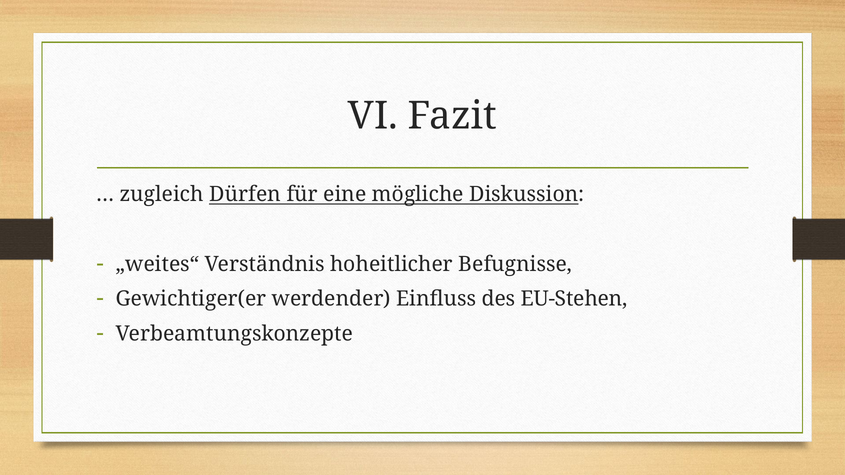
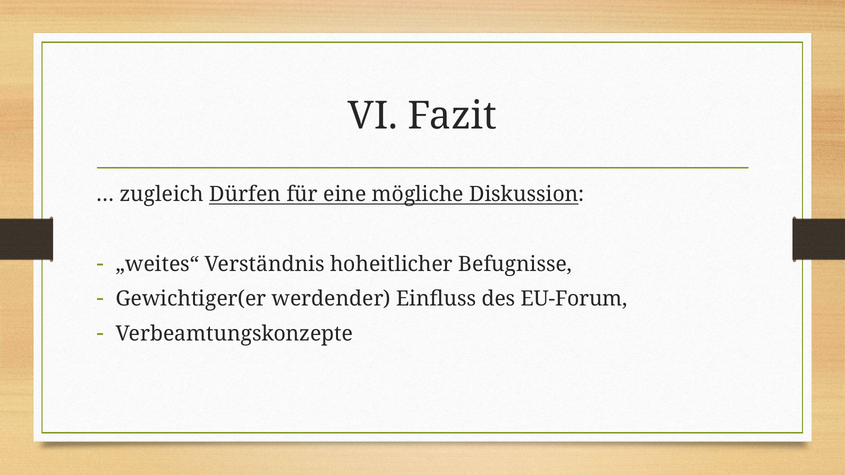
EU-Stehen: EU-Stehen -> EU-Forum (574, 299)
